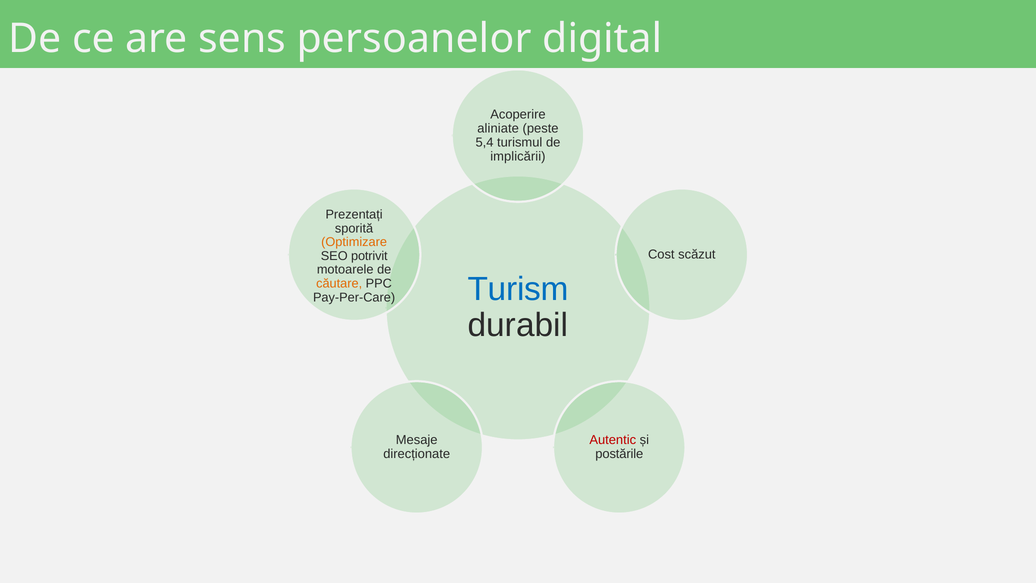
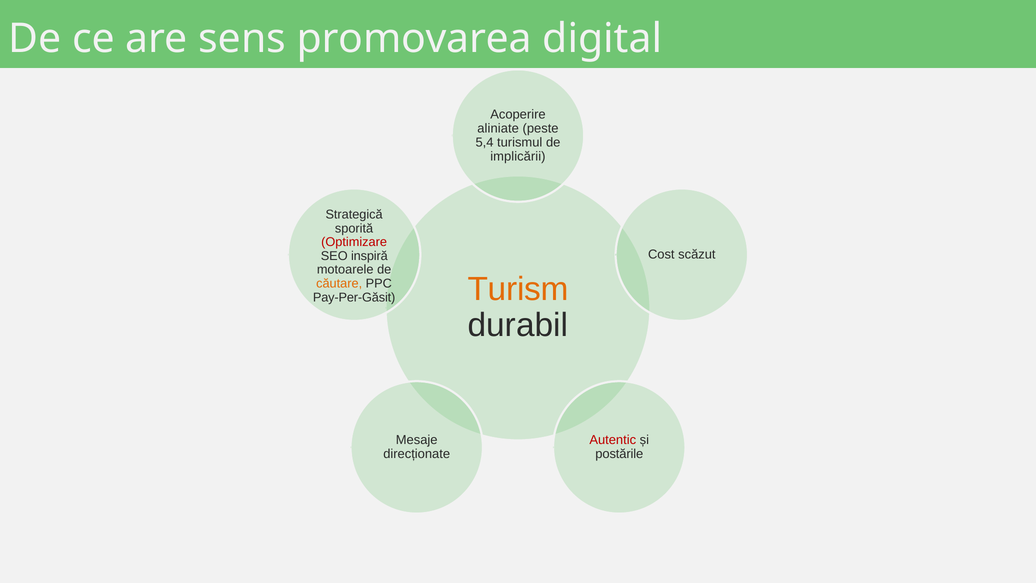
persoanelor: persoanelor -> promovarea (414, 39)
Prezentați: Prezentați -> Strategică (354, 214)
Optimizare colour: orange -> red (354, 242)
potrivit: potrivit -> inspiră (369, 256)
Turism colour: blue -> orange (518, 289)
Pay-Per-Care: Pay-Per-Care -> Pay-Per-Găsit (354, 297)
